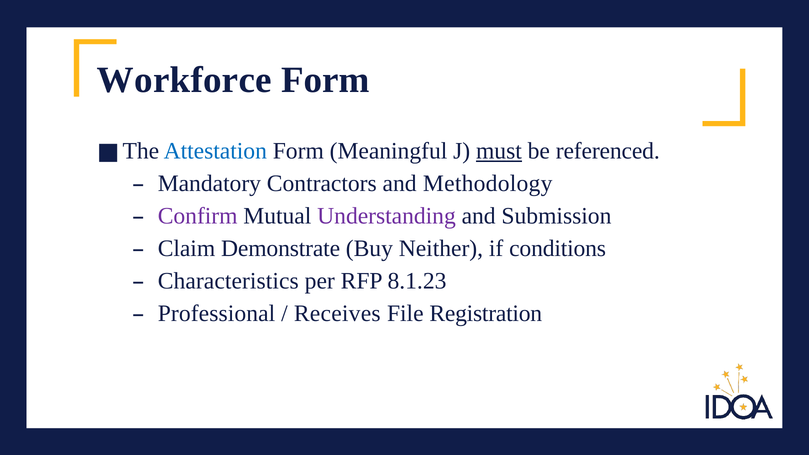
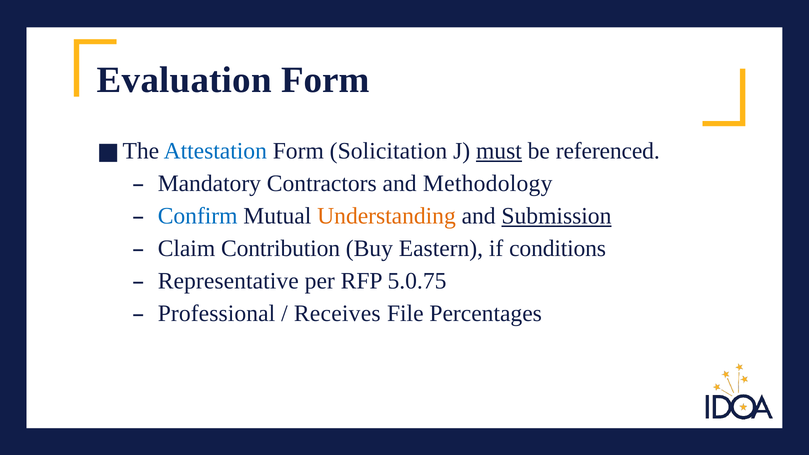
Workforce: Workforce -> Evaluation (184, 80)
Meaningful: Meaningful -> Solicitation (388, 151)
Confirm colour: purple -> blue (198, 216)
Understanding colour: purple -> orange (387, 216)
Submission underline: none -> present (556, 216)
Demonstrate: Demonstrate -> Contribution (281, 249)
Neither: Neither -> Eastern (441, 249)
Characteristics: Characteristics -> Representative (228, 281)
8.1.23: 8.1.23 -> 5.0.75 (417, 281)
Registration: Registration -> Percentages (486, 313)
